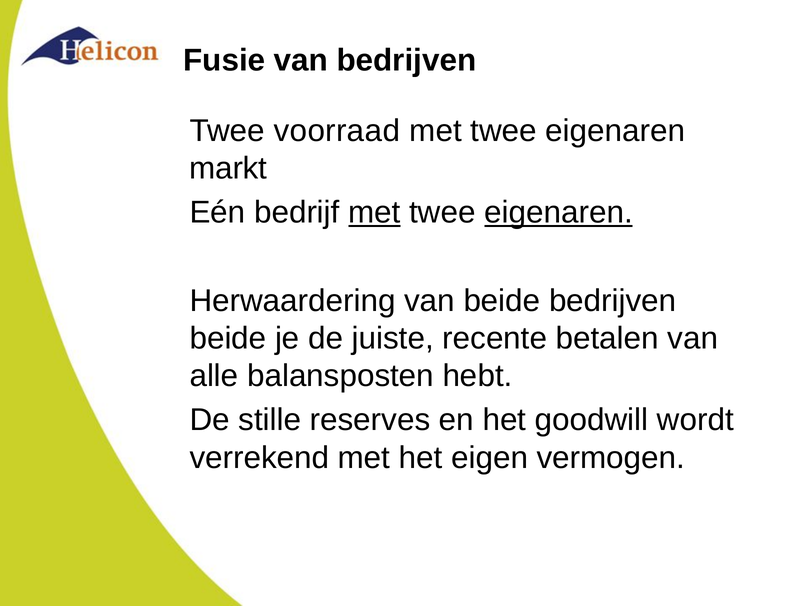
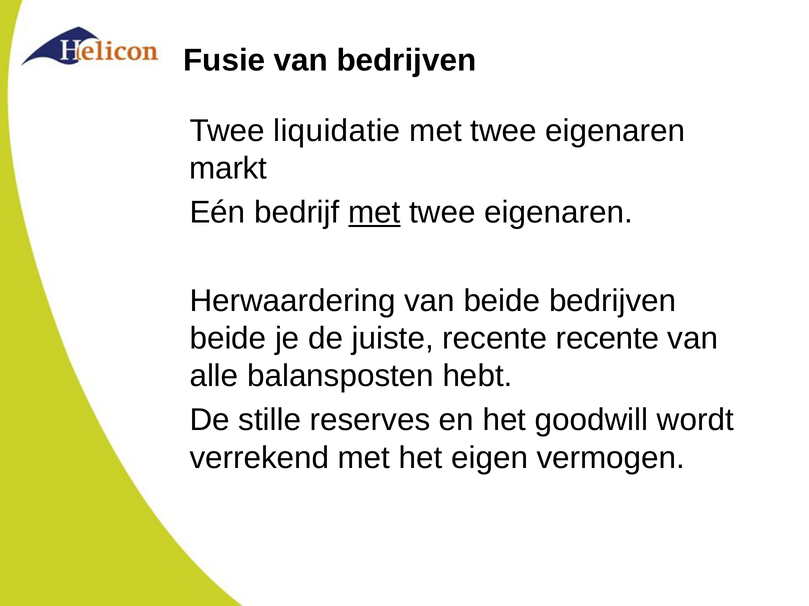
voorraad: voorraad -> liquidatie (337, 131)
eigenaren underline: present -> none (559, 213)
recente betalen: betalen -> recente (607, 339)
